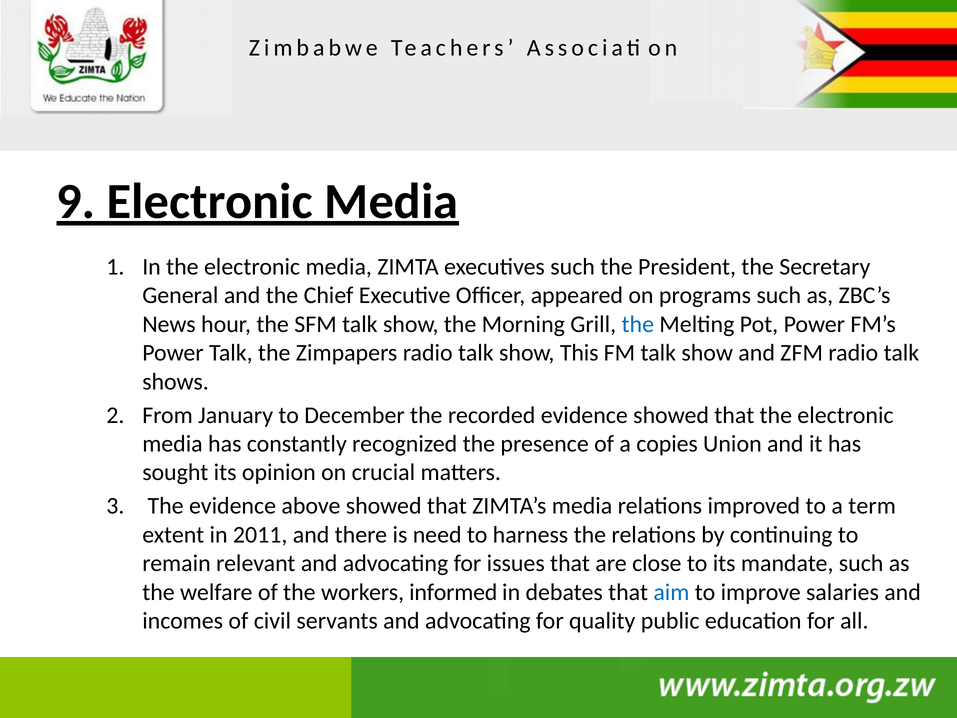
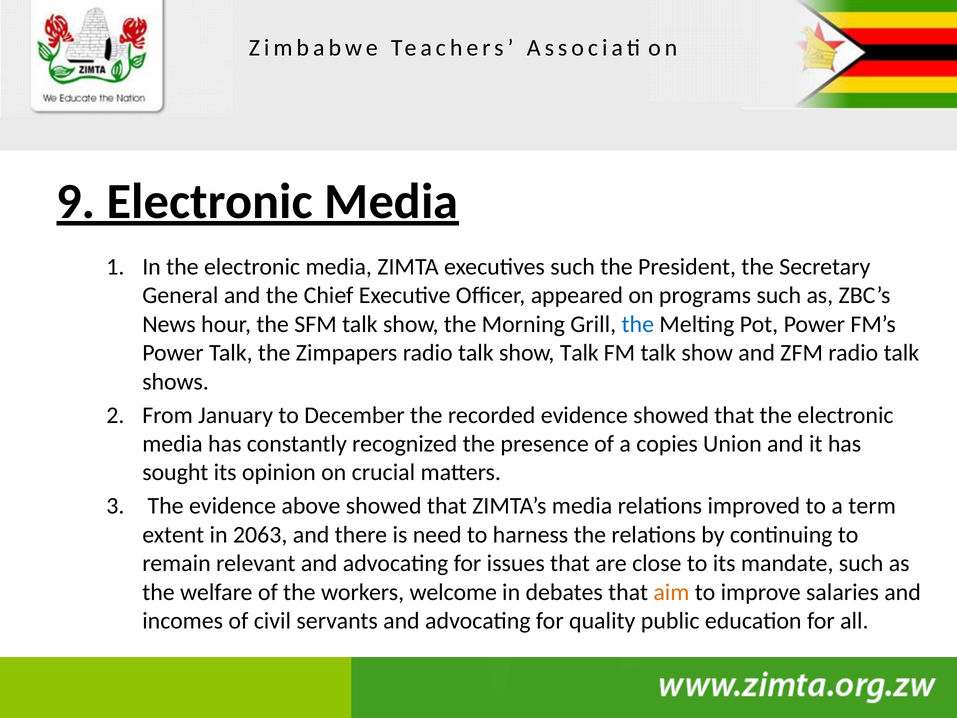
show This: This -> Talk (579, 353)
2011: 2011 -> 2063 (260, 535)
informed: informed -> welcome (453, 592)
aim colour: blue -> orange (671, 592)
